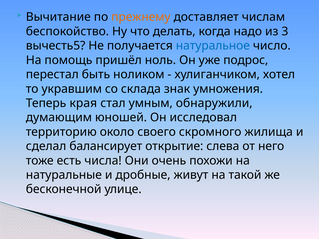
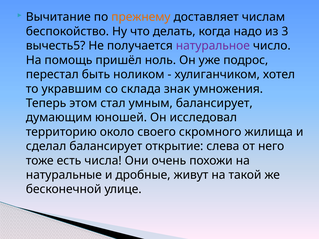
натуральное colour: blue -> purple (213, 46)
края: края -> этом (83, 103)
умным обнаружили: обнаружили -> балансирует (214, 103)
